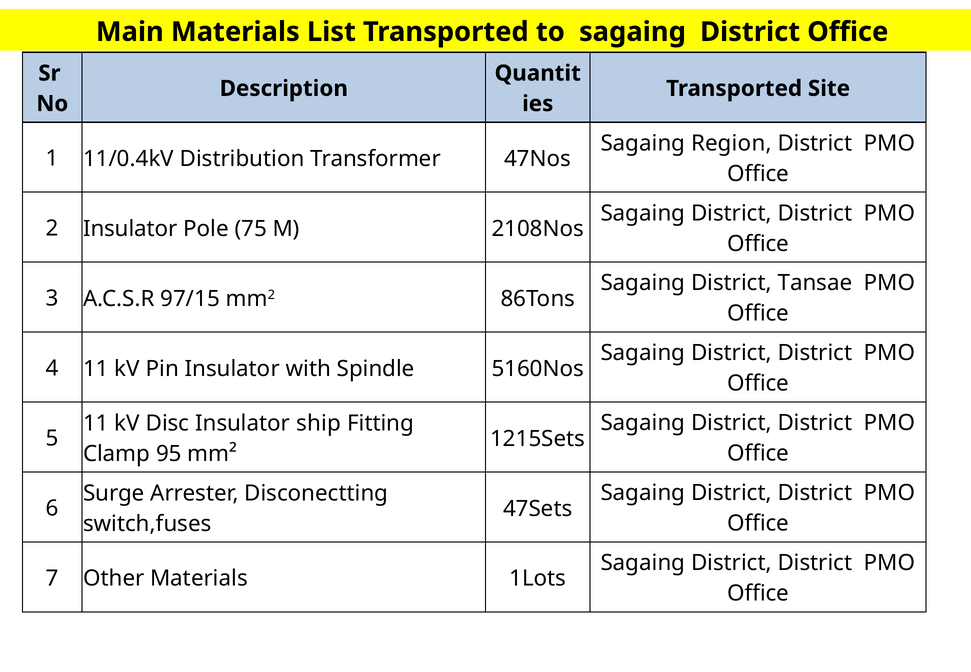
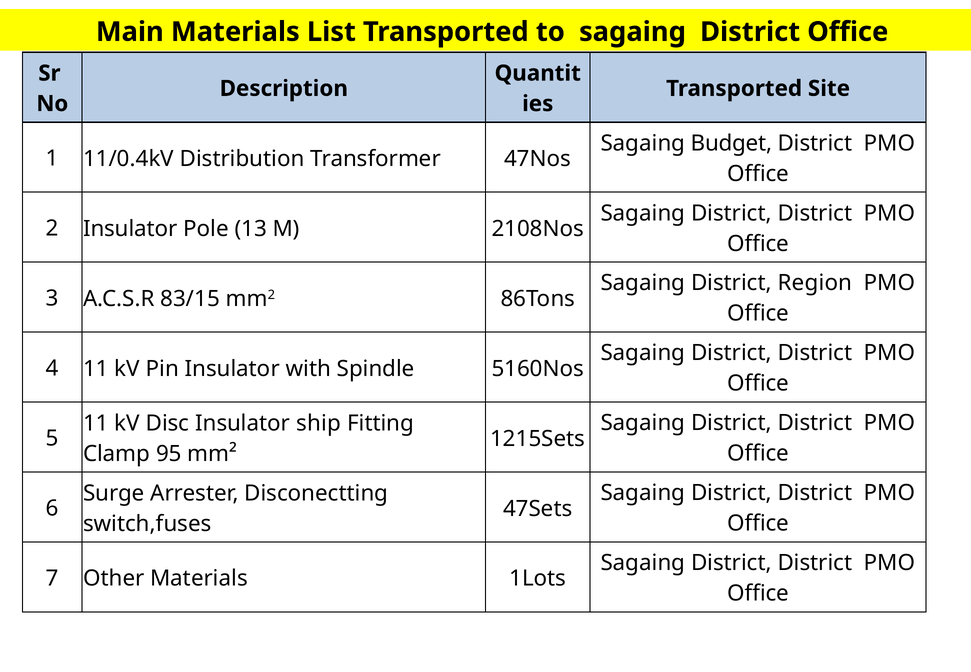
Region: Region -> Budget (732, 143)
75: 75 -> 13 (251, 229)
Tansae: Tansae -> Region (815, 283)
97/15: 97/15 -> 83/15 (190, 299)
